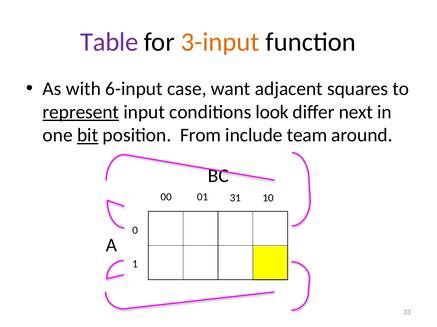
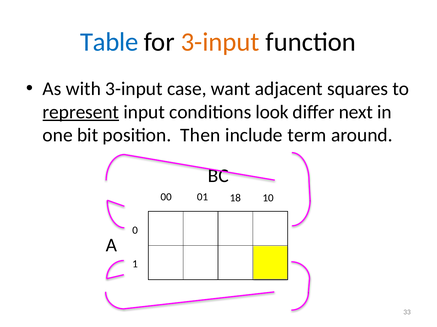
Table colour: purple -> blue (109, 42)
with 6-input: 6-input -> 3-input (134, 89)
bit underline: present -> none (88, 136)
From: From -> Then (200, 136)
team: team -> term (307, 136)
31: 31 -> 18 (235, 198)
